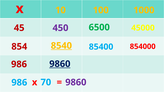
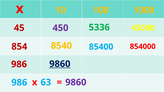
6500: 6500 -> 5336 (99, 27)
8540 underline: present -> none (61, 46)
70: 70 -> 63 (46, 83)
